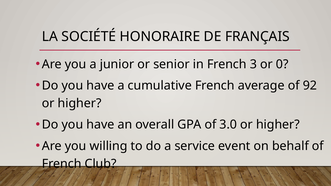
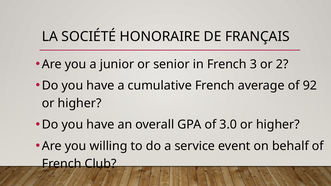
0: 0 -> 2 (282, 64)
